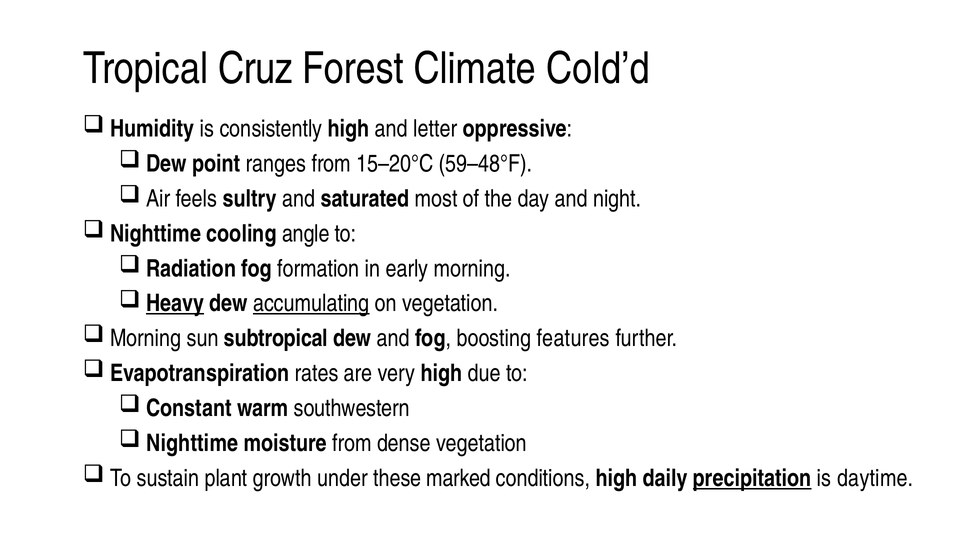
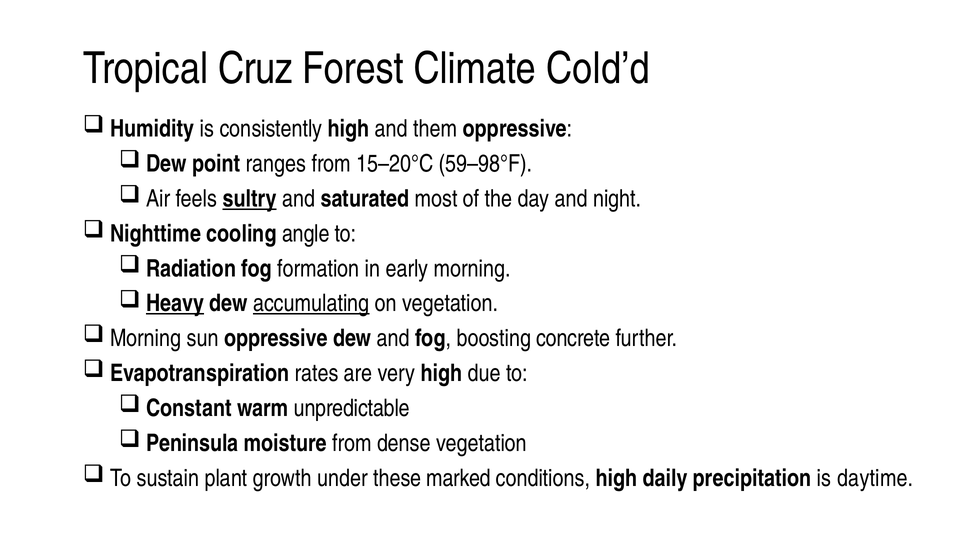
letter: letter -> them (435, 129)
59–48°F: 59–48°F -> 59–98°F (486, 164)
sultry underline: none -> present (250, 199)
sun subtropical: subtropical -> oppressive (276, 338)
features: features -> concrete (573, 338)
southwestern: southwestern -> unpredictable (352, 408)
Nighttime: Nighttime -> Peninsula (192, 443)
precipitation underline: present -> none (752, 478)
